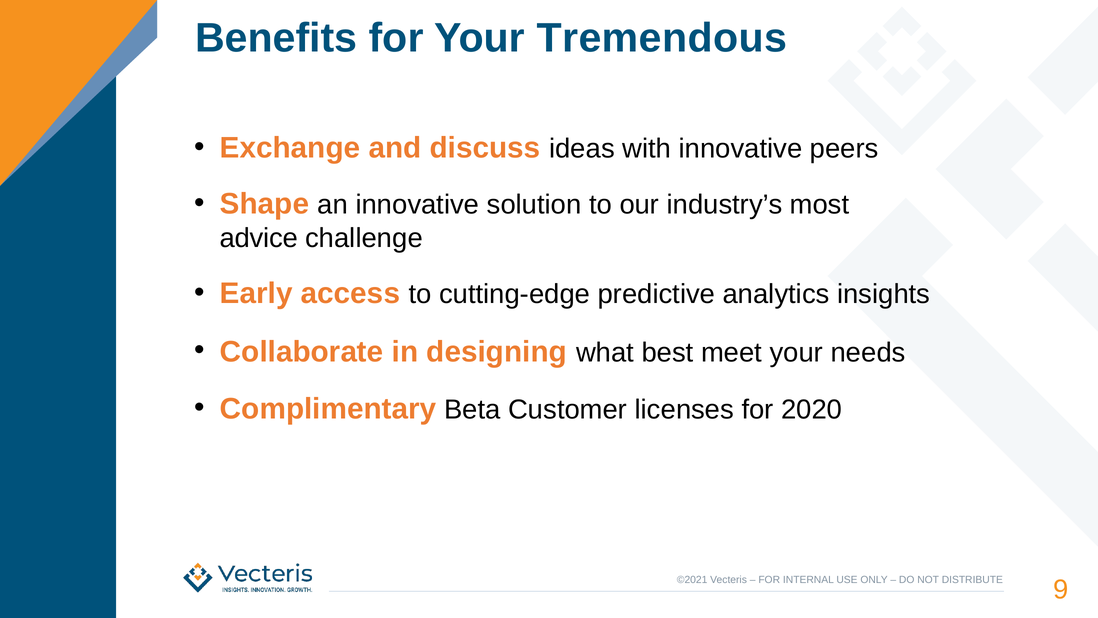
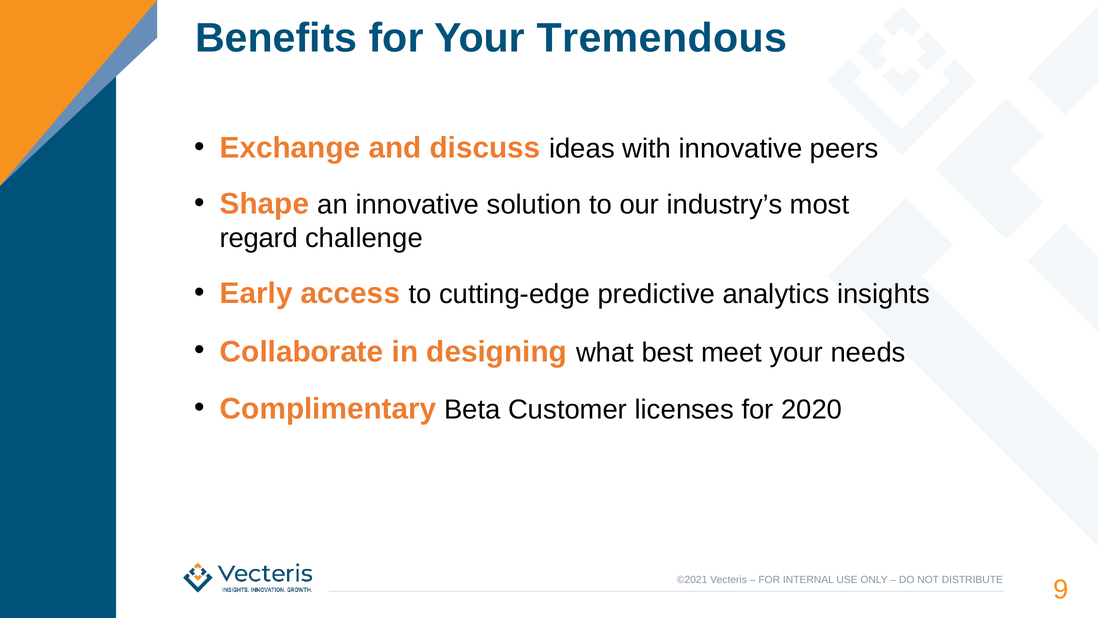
advice: advice -> regard (259, 238)
